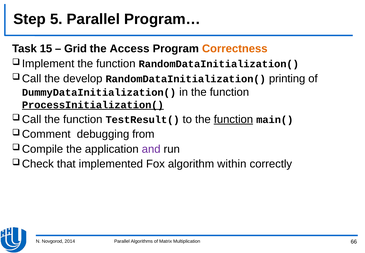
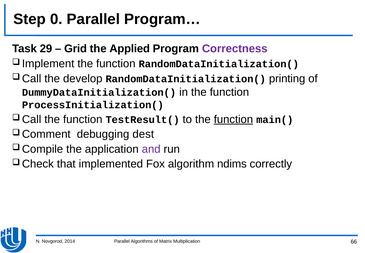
5: 5 -> 0 (56, 19)
15: 15 -> 29 (46, 49)
Access: Access -> Applied (130, 49)
Correctness colour: orange -> purple (235, 49)
ProcessInitialization( underline: present -> none (93, 105)
from: from -> dest (143, 134)
within: within -> ndims (232, 164)
